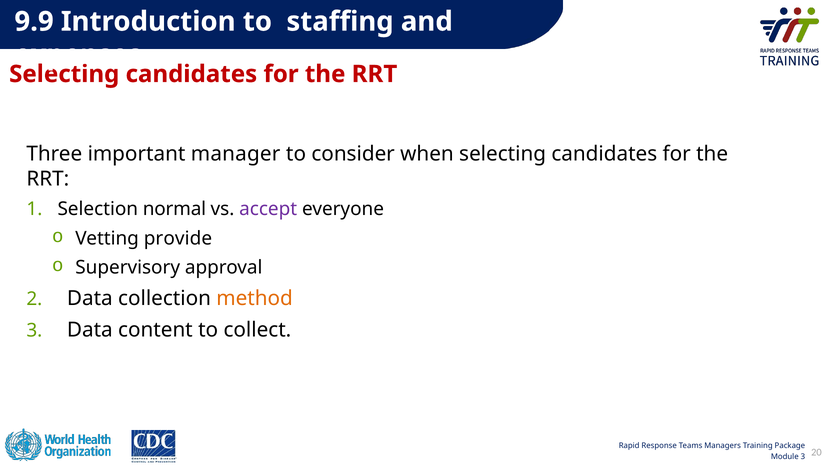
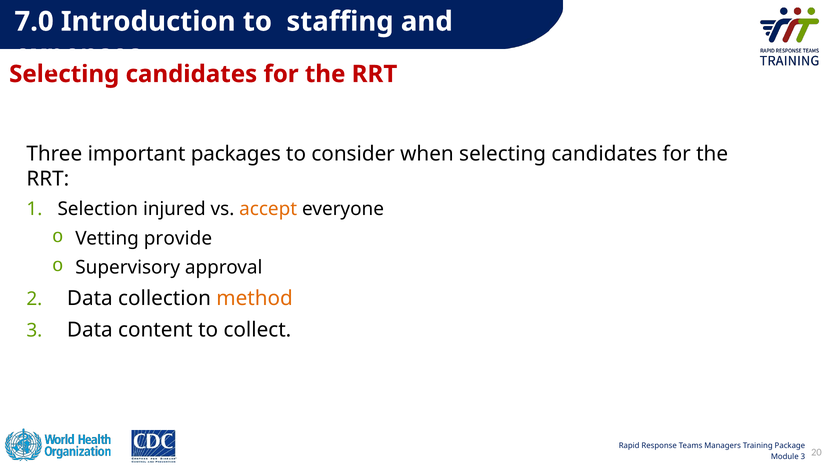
9.9: 9.9 -> 7.0 (34, 22)
manager: manager -> packages (236, 154)
normal: normal -> injured (174, 209)
accept colour: purple -> orange (268, 209)
